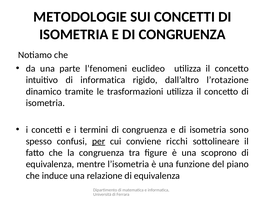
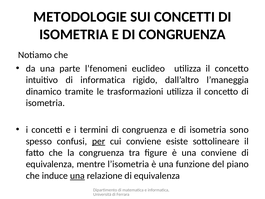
l’rotazione: l’rotazione -> l’maneggia (228, 80)
ricchi: ricchi -> esiste (177, 141)
una scoprono: scoprono -> conviene (219, 153)
una underline: none -> present (77, 175)
